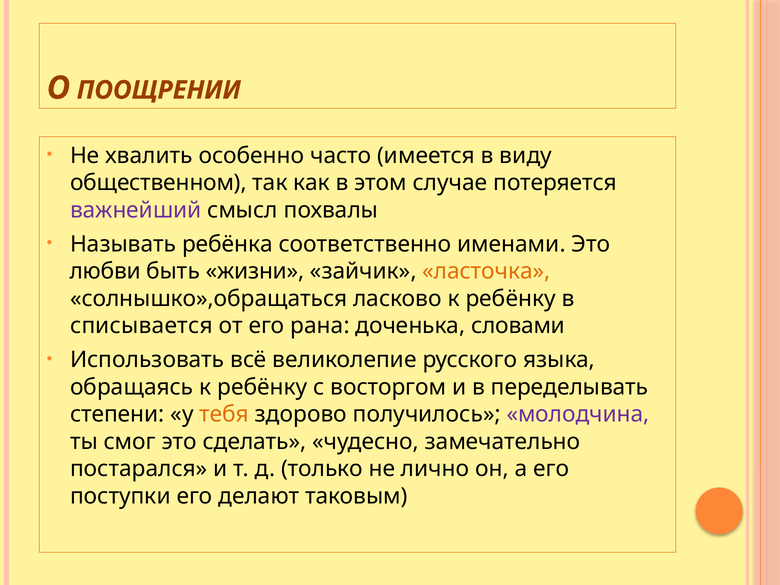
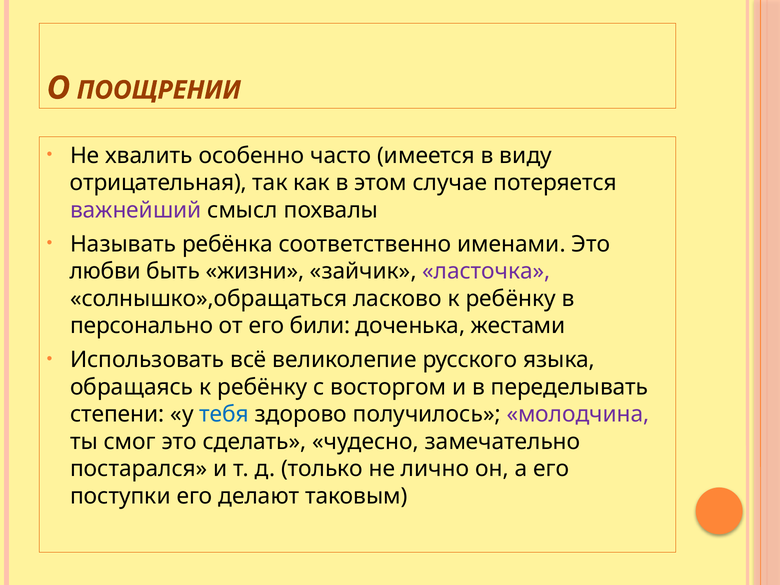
общественном: общественном -> отрицательная (158, 183)
ласточка colour: orange -> purple (486, 271)
списывается: списывается -> персонально (142, 326)
рана: рана -> били (320, 326)
словами: словами -> жестами (518, 326)
тебя colour: orange -> blue (224, 414)
